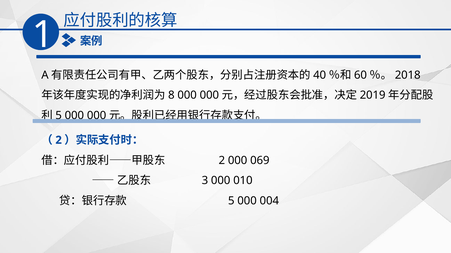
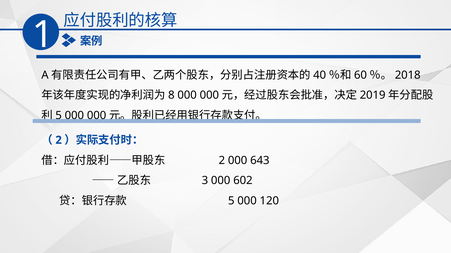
069: 069 -> 643 (260, 161)
010: 010 -> 602 (243, 181)
004: 004 -> 120 (269, 201)
